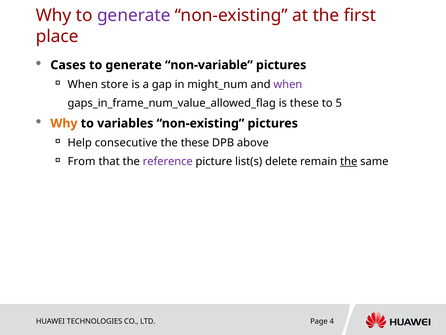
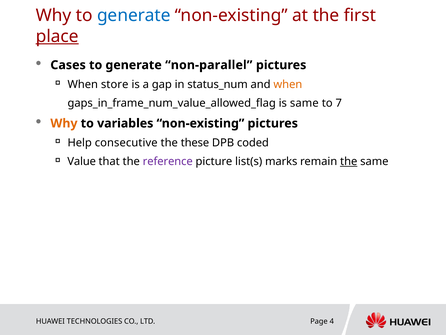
generate colour: purple -> blue (134, 16)
place underline: none -> present (57, 36)
non-variable: non-variable -> non-parallel (209, 65)
might_num: might_num -> status_num (218, 84)
when colour: purple -> orange (288, 84)
is these: these -> same (304, 103)
5: 5 -> 7 (339, 103)
above: above -> coded (253, 143)
From: From -> Value (82, 161)
delete: delete -> marks (281, 161)
